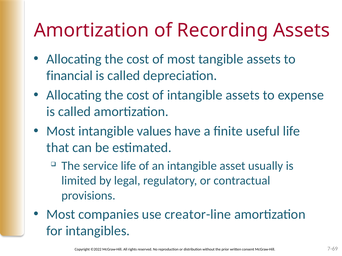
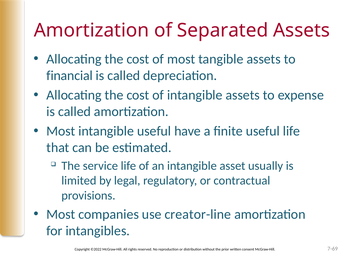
Recording: Recording -> Separated (223, 30)
intangible values: values -> useful (154, 131)
